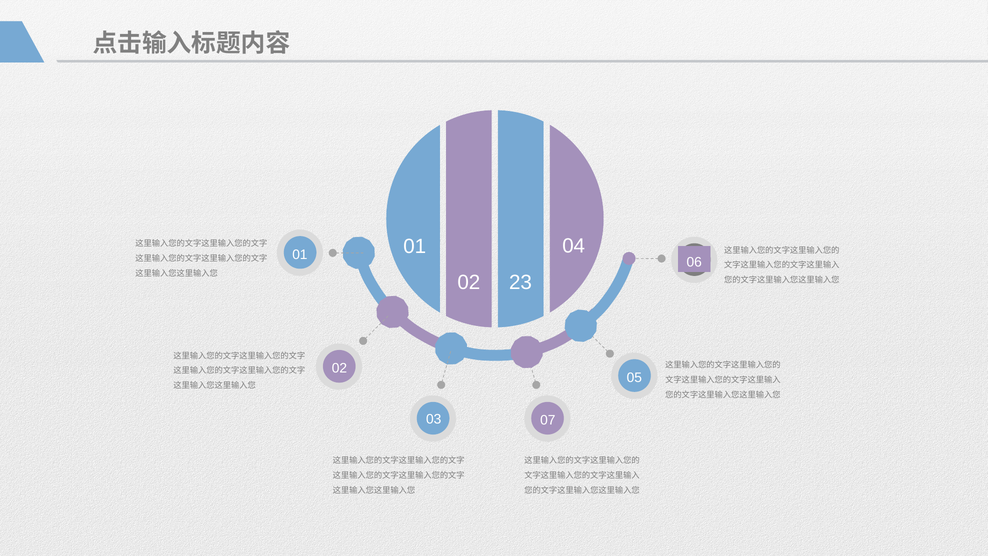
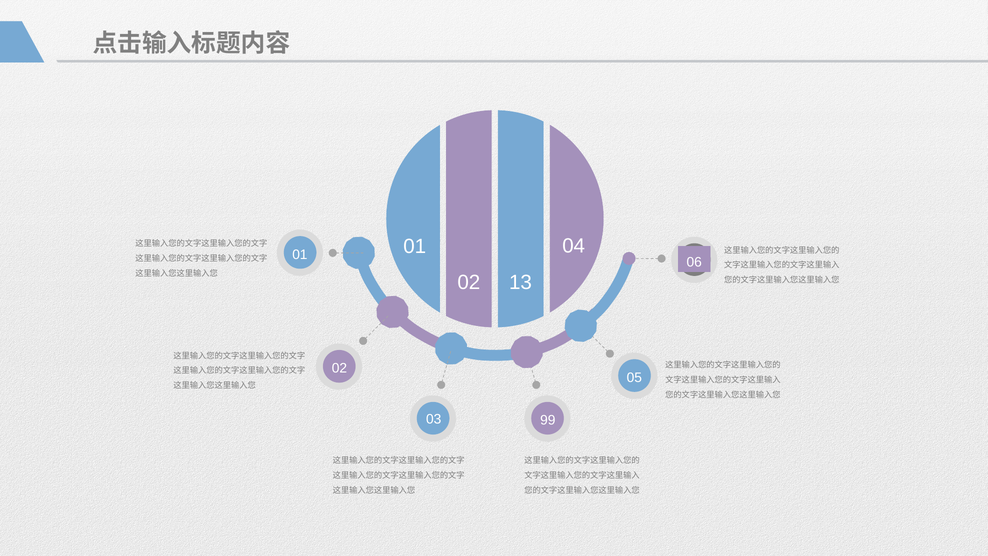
23: 23 -> 13 (520, 282)
07: 07 -> 99 (548, 420)
